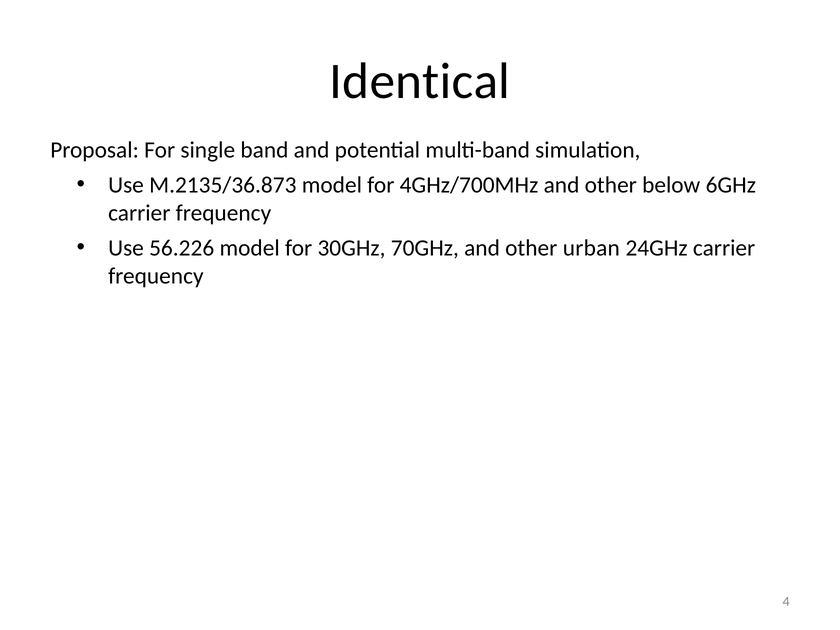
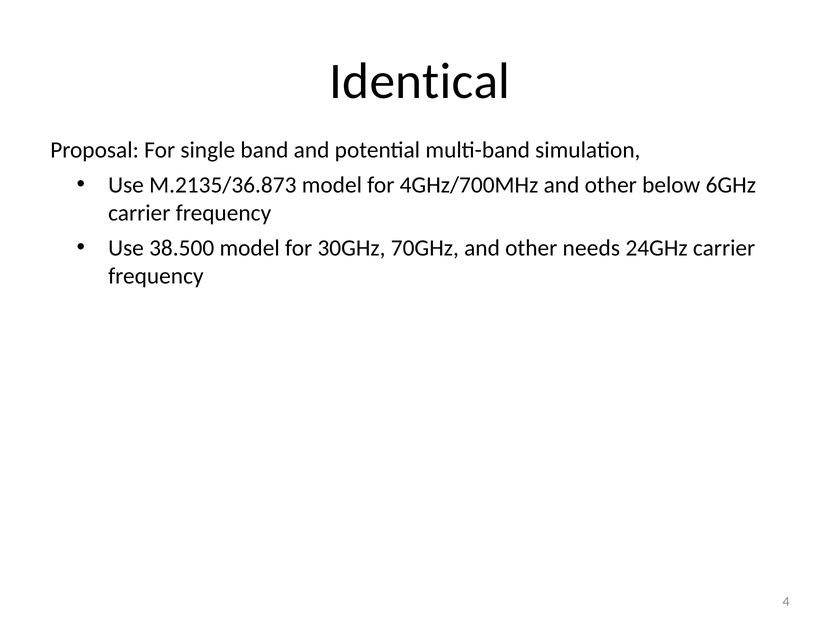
56.226: 56.226 -> 38.500 (182, 248)
urban: urban -> needs (591, 248)
